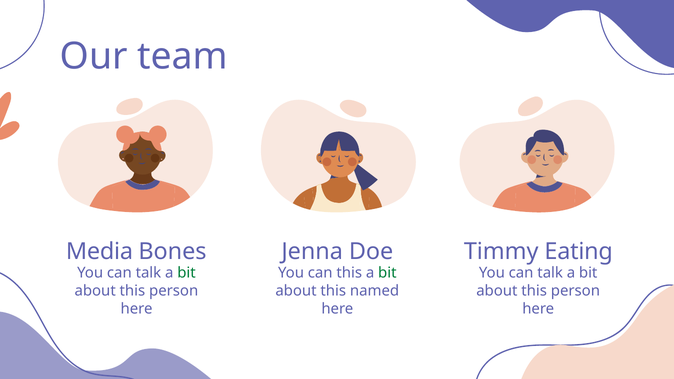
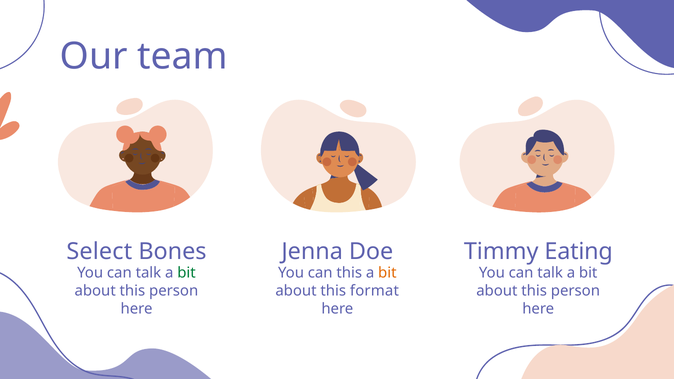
Media: Media -> Select (99, 252)
bit colour: green -> orange (387, 273)
named: named -> format (374, 291)
